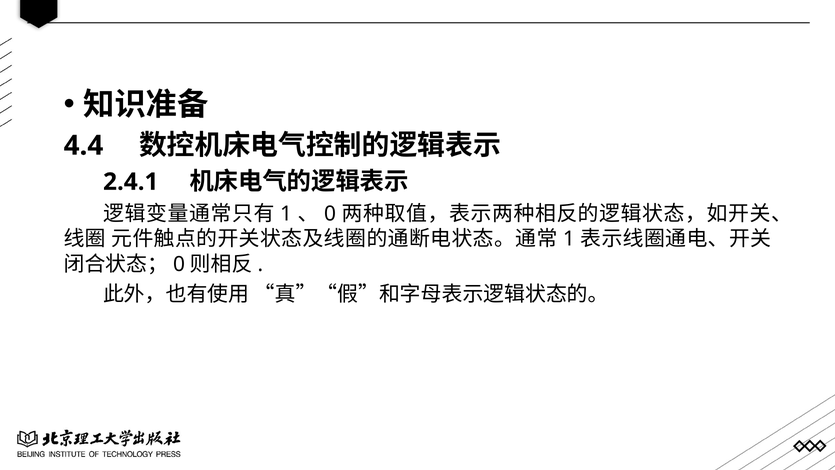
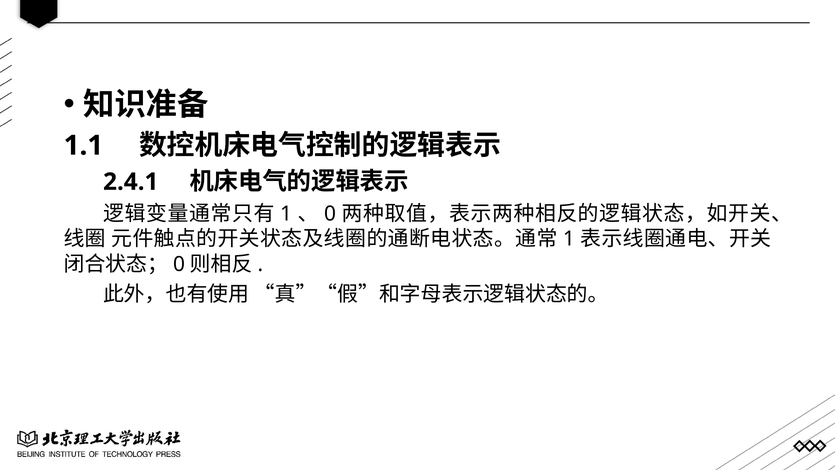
4.4: 4.4 -> 1.1 (83, 145)
